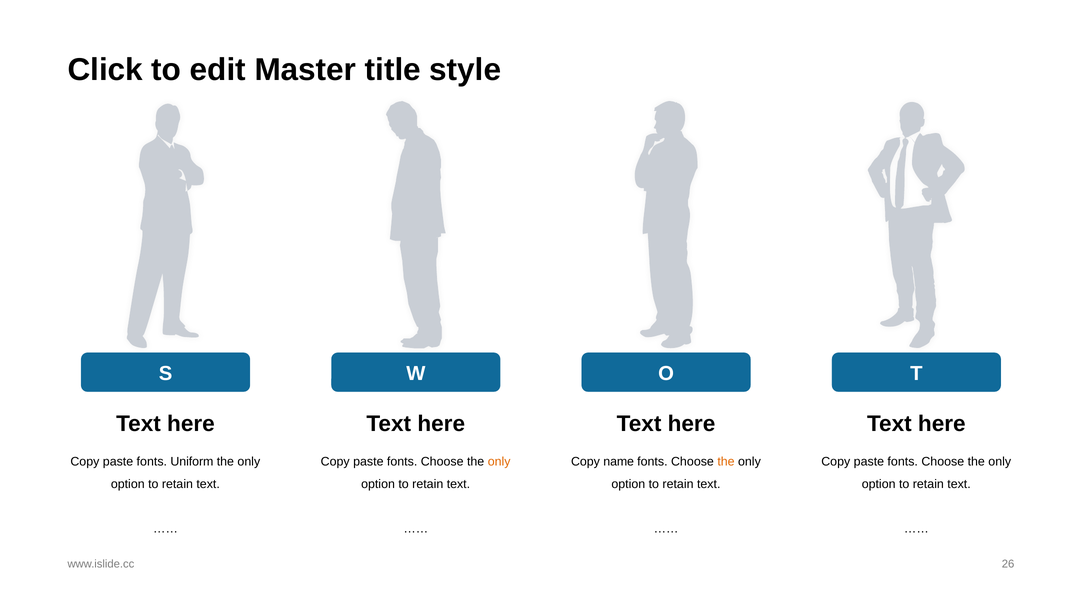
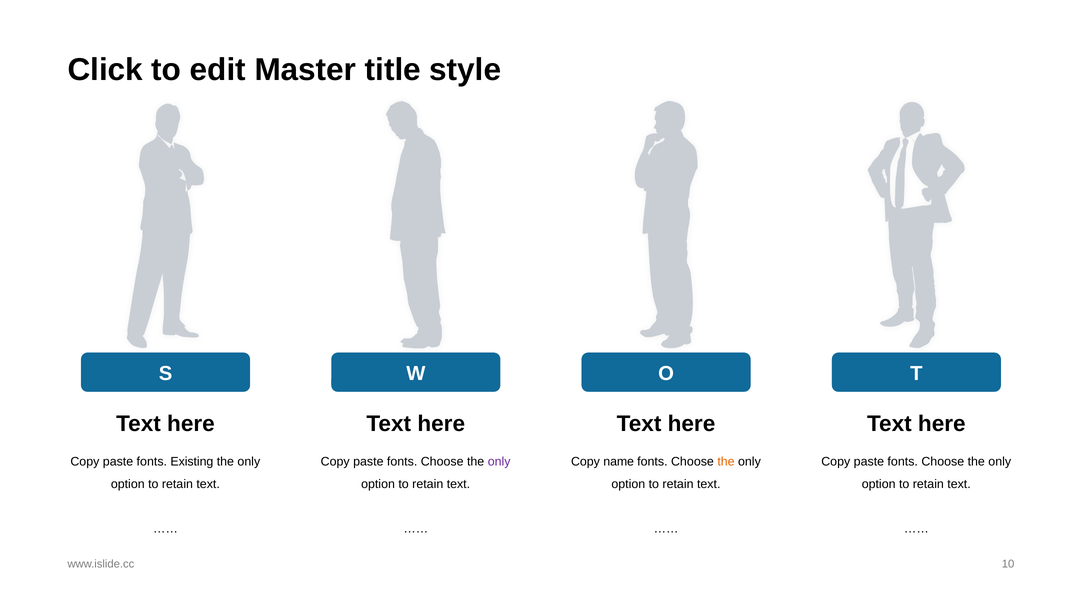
Uniform: Uniform -> Existing (192, 461)
only colour: orange -> purple (499, 461)
26: 26 -> 10 (1008, 564)
